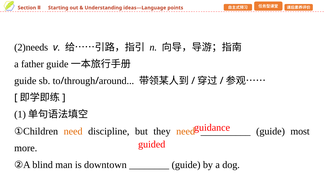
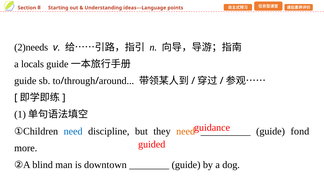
father: father -> locals (33, 64)
need colour: orange -> blue (73, 131)
most: most -> fond (300, 131)
